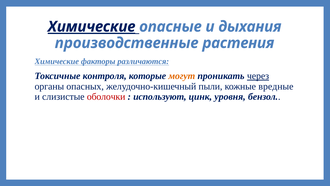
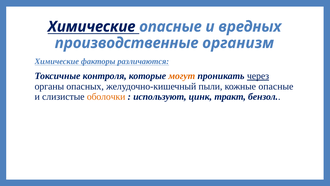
Химические underline: present -> none (92, 27)
дыхания: дыхания -> вредных (250, 27)
растения: растения -> организм (238, 43)
кожные вредные: вредные -> опасные (276, 86)
оболочки colour: red -> orange (106, 97)
уровня: уровня -> тракт (230, 97)
